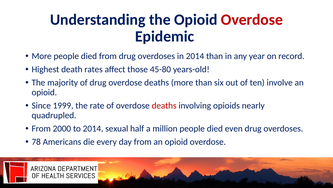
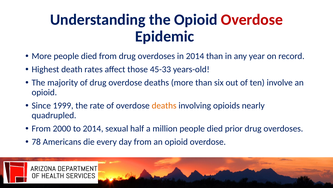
45-80: 45-80 -> 45-33 (160, 69)
deaths colour: red -> orange (164, 105)
even: even -> prior (234, 128)
